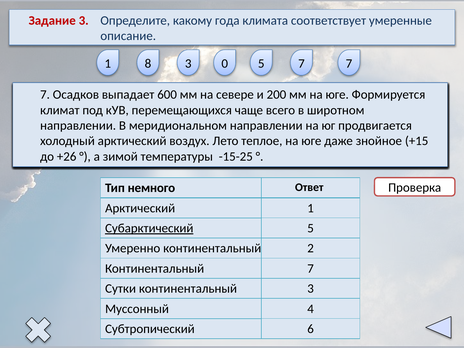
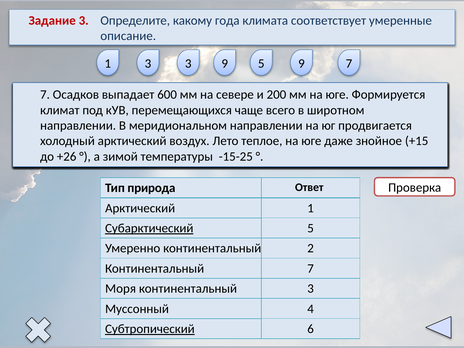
1 8: 8 -> 3 (148, 63)
3 0: 0 -> 9 (225, 63)
5 7: 7 -> 9 (301, 63)
Тип немного: немного -> природа (151, 188)
Сутки: Сутки -> Моря (121, 289)
Субтропический underline: none -> present (150, 329)
